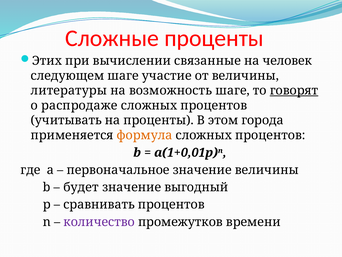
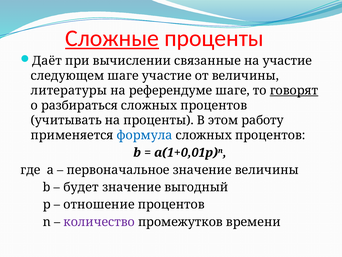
Сложные underline: none -> present (112, 38)
Этих: Этих -> Даёт (47, 61)
на человек: человек -> участие (287, 61)
возможность: возможность -> референдуме (171, 90)
распродаже: распродаже -> разбираться (79, 105)
города: города -> работу (263, 120)
формула colour: orange -> blue (145, 135)
сравнивать: сравнивать -> отношение (99, 204)
